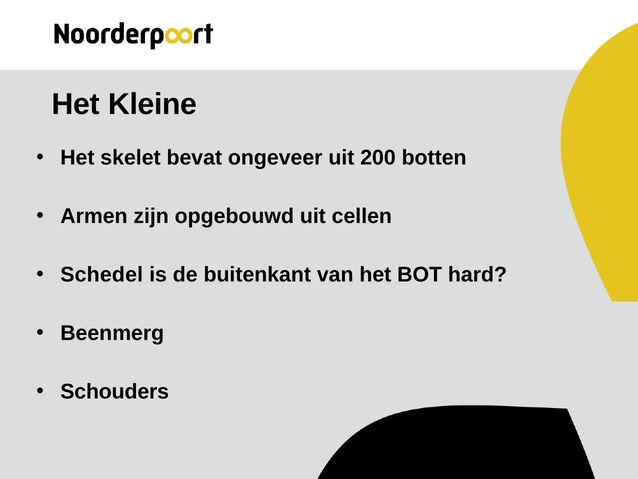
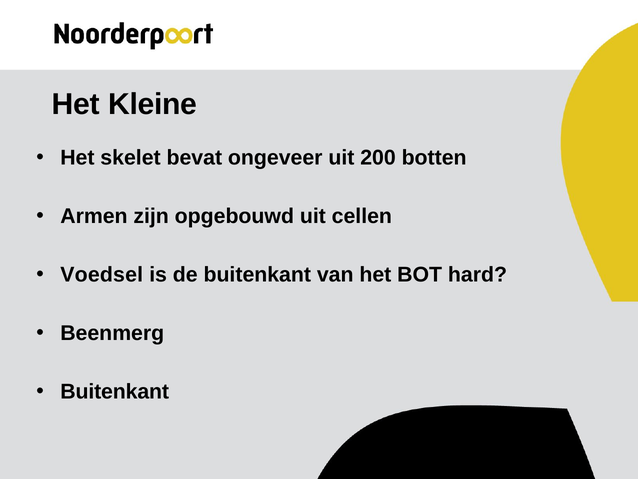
Schedel: Schedel -> Voedsel (102, 274)
Schouders: Schouders -> Buitenkant (115, 391)
